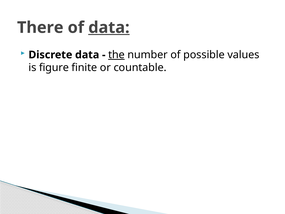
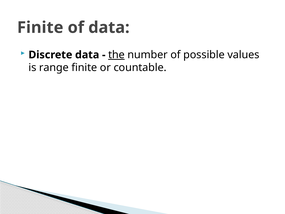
There: There -> Finite (40, 27)
data underline: present -> none (109, 27)
figure: figure -> range (54, 68)
